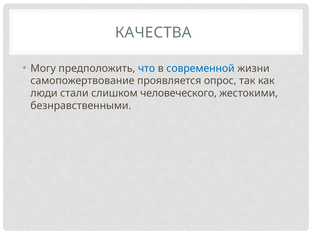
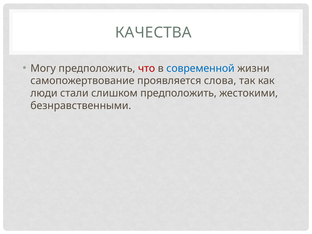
что colour: blue -> red (147, 68)
опрос: опрос -> слова (220, 81)
слишком человеческого: человеческого -> предположить (179, 93)
